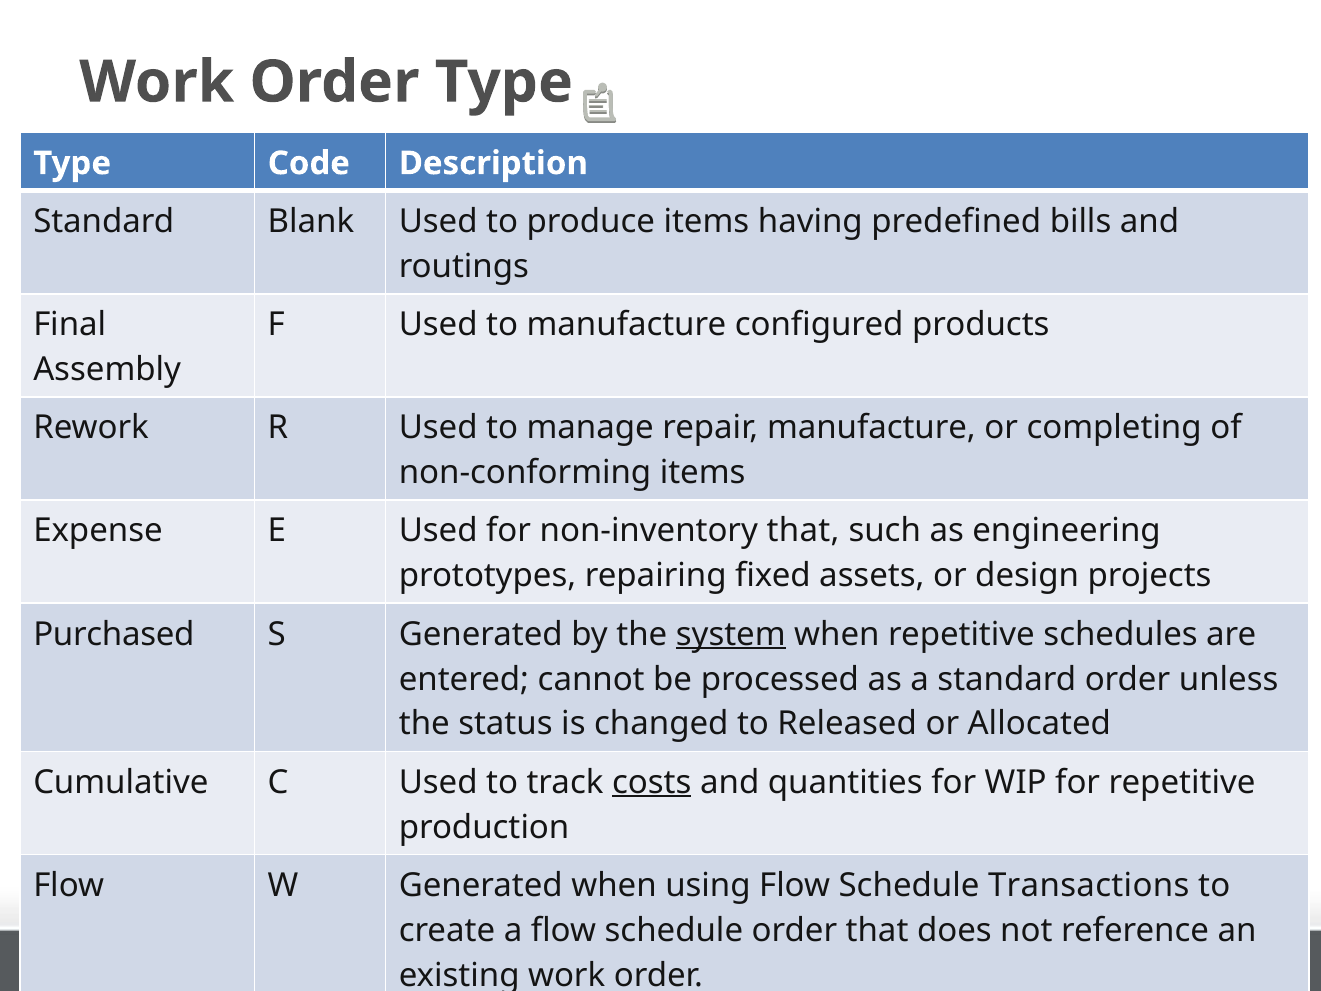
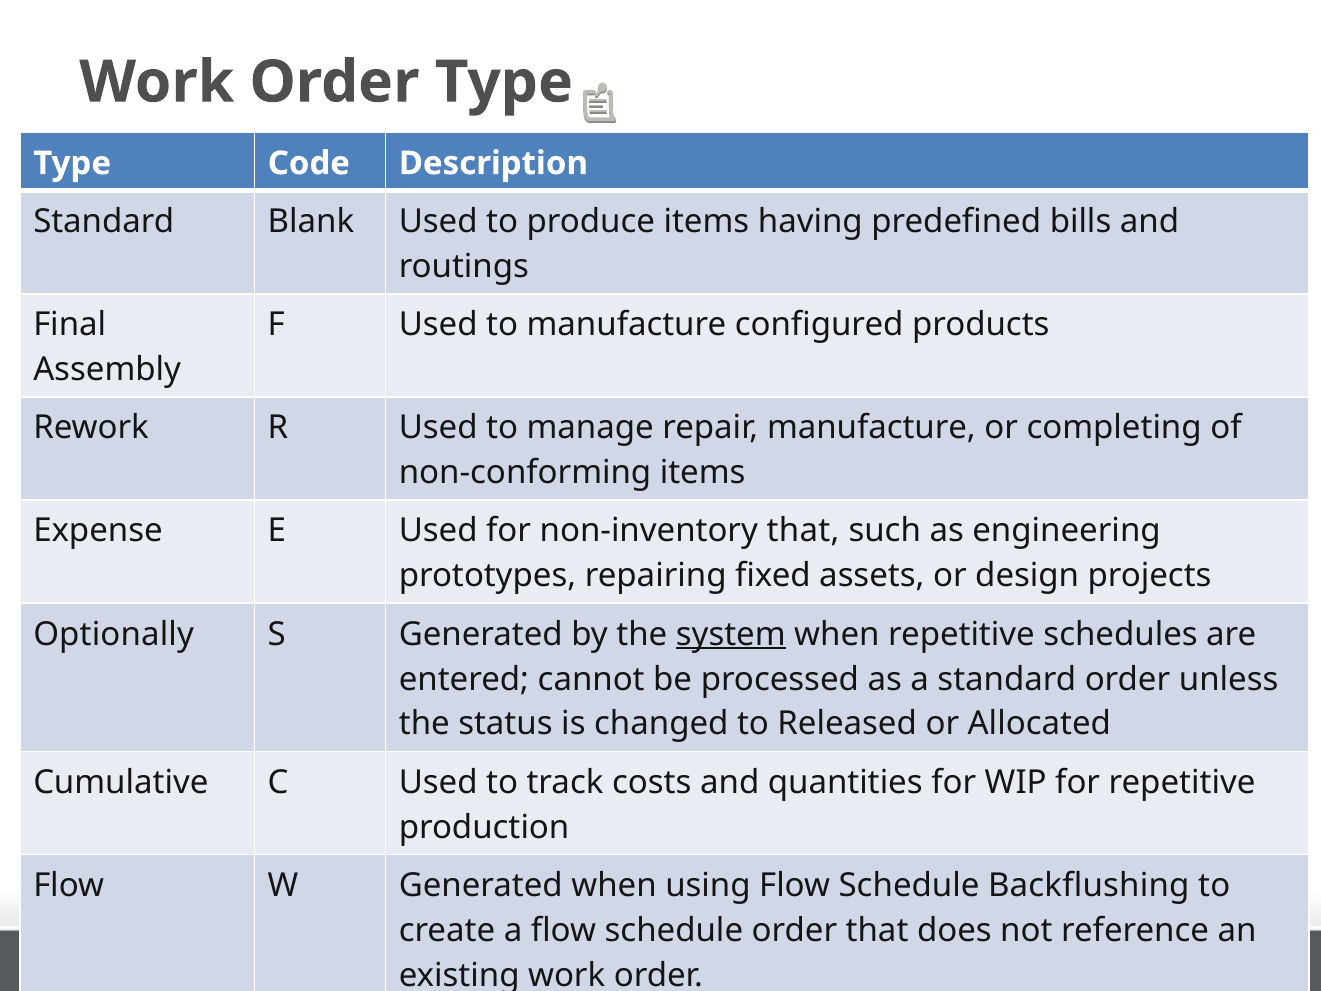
Purchased: Purchased -> Optionally (114, 634)
costs underline: present -> none (652, 782)
Transactions: Transactions -> Backflushing (1089, 885)
